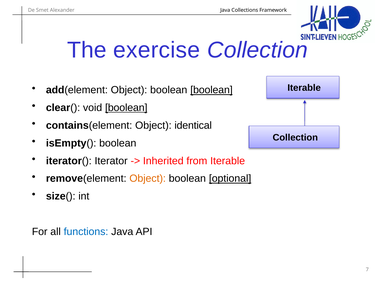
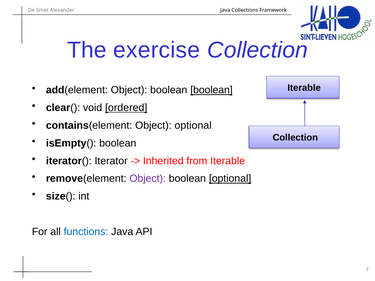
void boolean: boolean -> ordered (126, 108)
Object identical: identical -> optional (193, 126)
Object colour: orange -> purple (148, 179)
